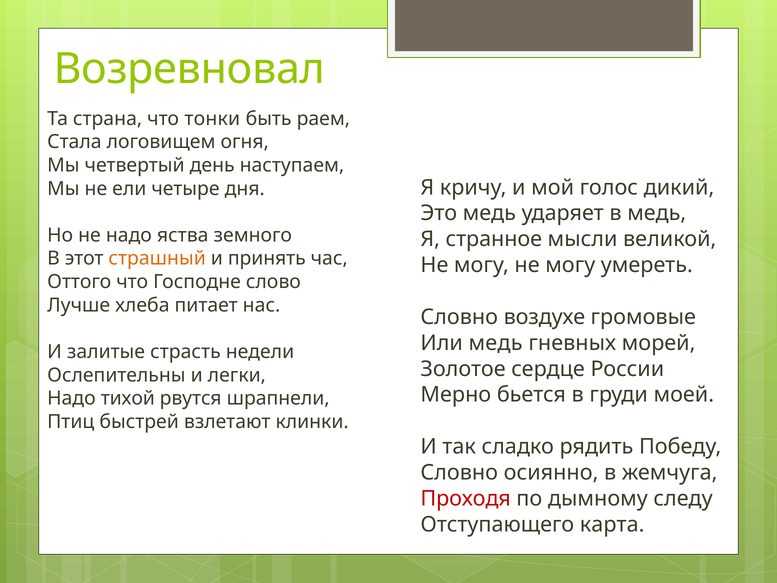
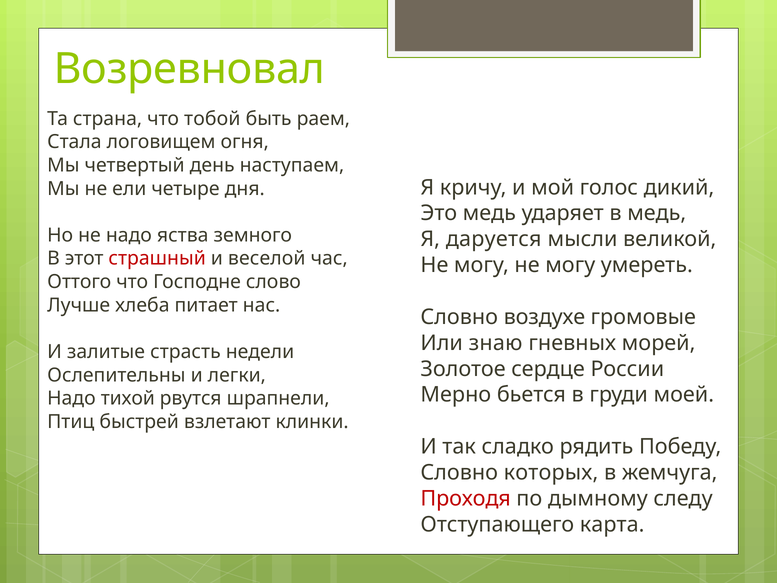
тонки: тонки -> тобой (212, 119)
странное: странное -> даруется (494, 239)
страшный colour: orange -> red (157, 258)
принять: принять -> веселой (267, 258)
Или медь: медь -> знаю (496, 343)
осиянно: осиянно -> которых (551, 472)
